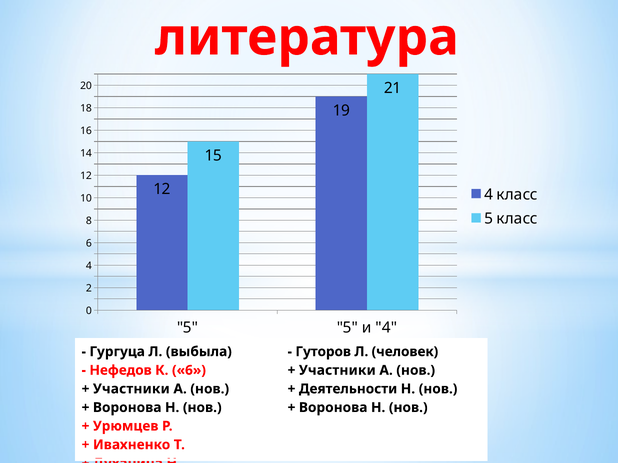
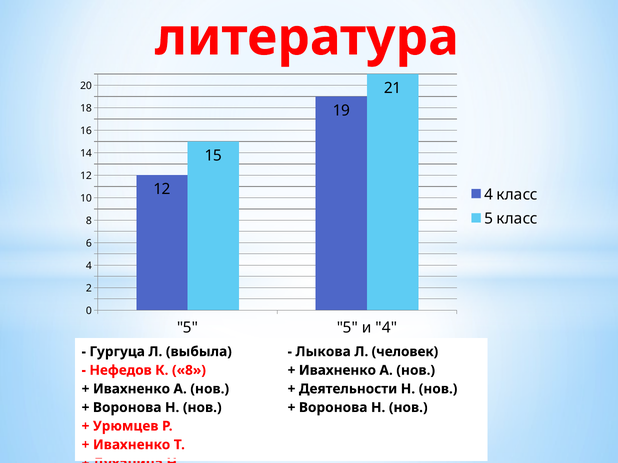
Гуторов: Гуторов -> Лыкова (323, 352)
К 6: 6 -> 8 (189, 371)
Участники: Участники -> Ивахненко (337, 371)
Участники: Участники -> Ивахненко (131, 389)
